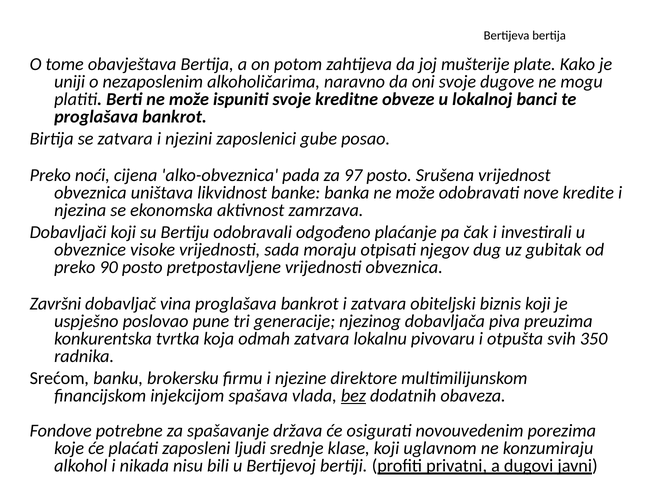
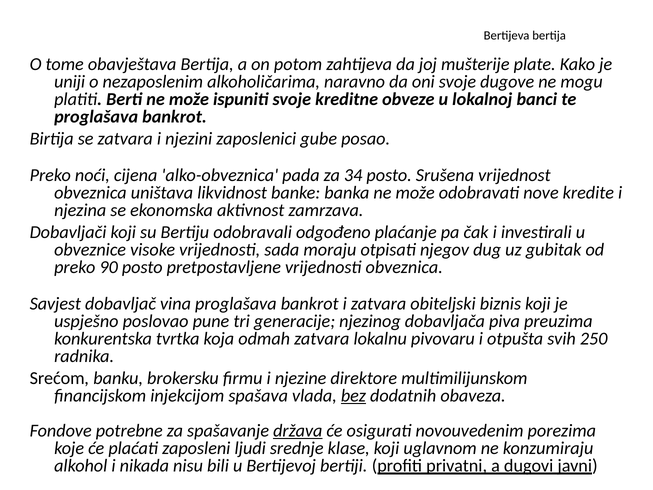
97: 97 -> 34 (353, 175)
Završni: Završni -> Savjest (55, 304)
350: 350 -> 250 (594, 338)
država underline: none -> present (298, 431)
